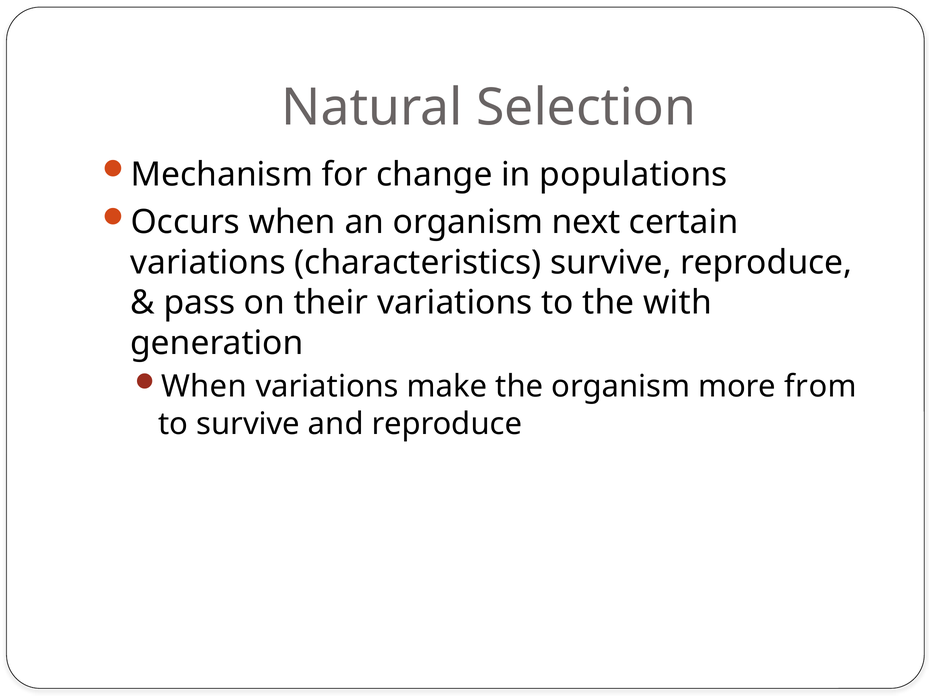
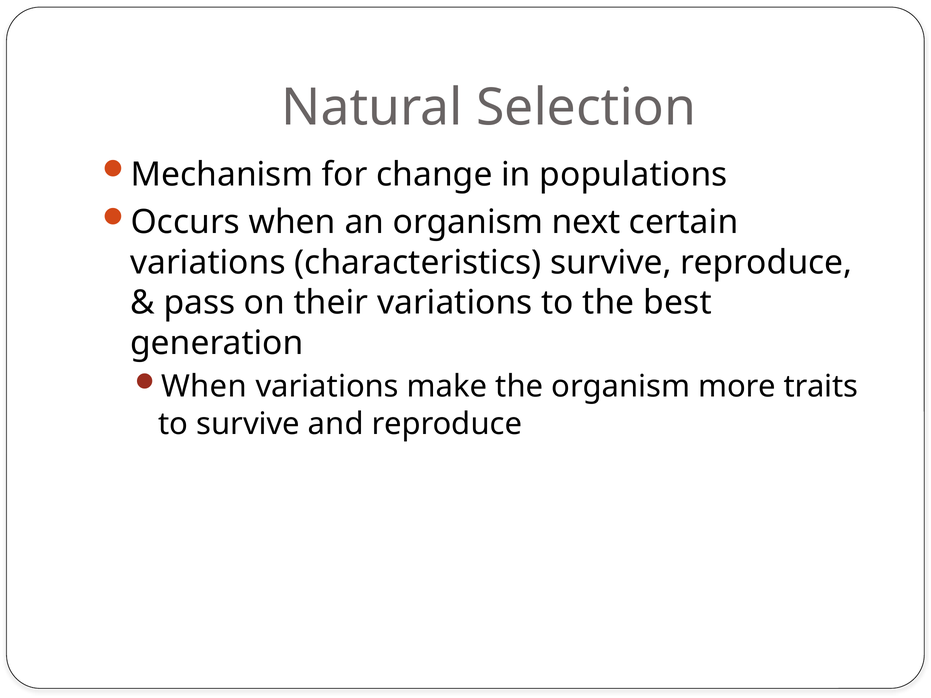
with: with -> best (677, 303)
from: from -> traits (821, 387)
